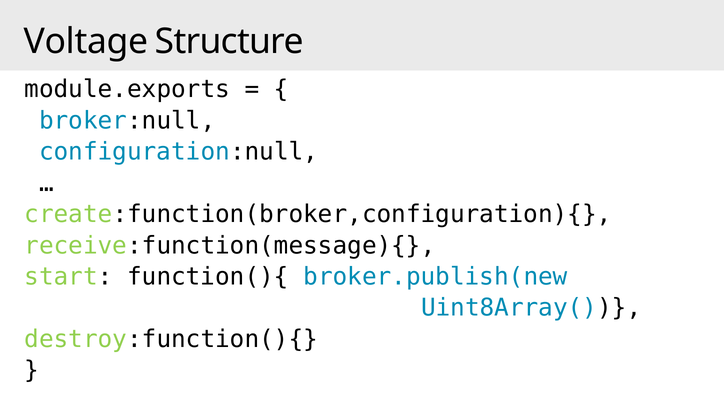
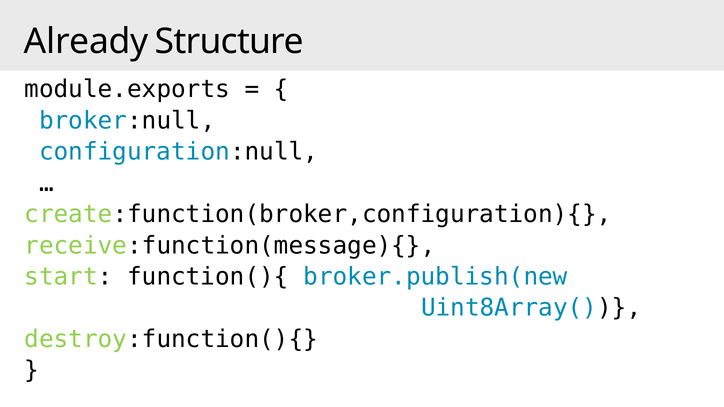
Voltage: Voltage -> Already (86, 41)
